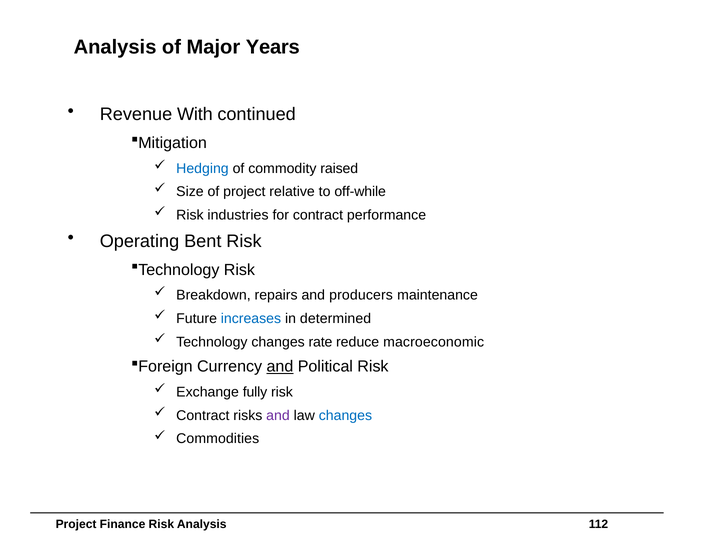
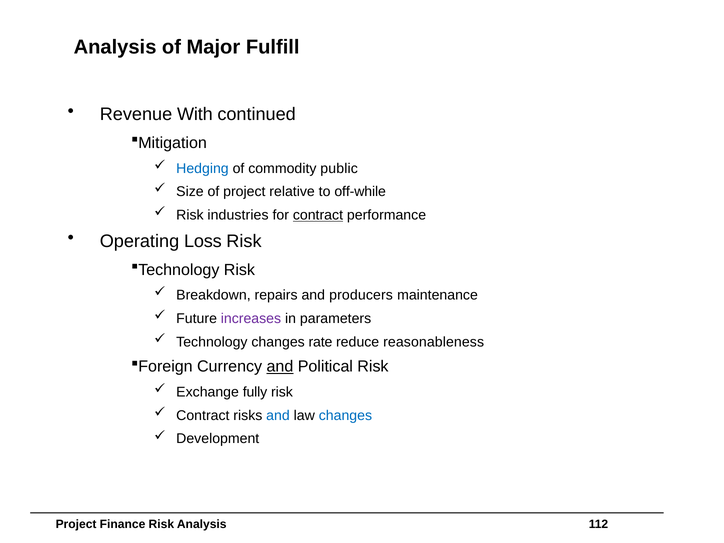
Years: Years -> Fulfill (273, 47)
raised: raised -> public (339, 168)
contract underline: none -> present (318, 215)
Bent: Bent -> Loss (203, 241)
increases colour: blue -> purple (251, 319)
determined: determined -> parameters (336, 319)
macroeconomic: macroeconomic -> reasonableness (434, 342)
and colour: purple -> blue (278, 415)
Commodities: Commodities -> Development (218, 439)
